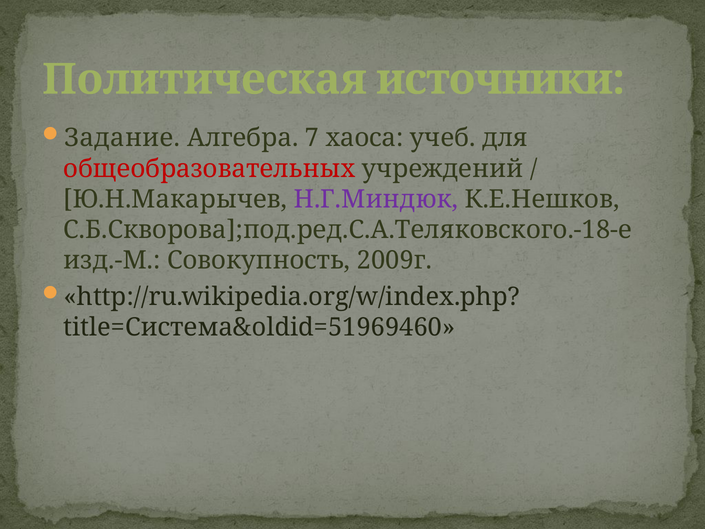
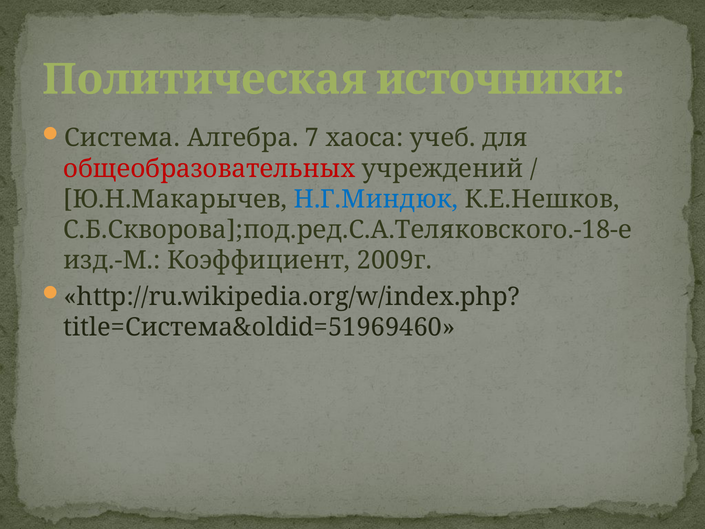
Задание: Задание -> Система (122, 138)
Н.Г.Миндюк colour: purple -> blue (376, 199)
Совокупность: Совокупность -> Коэффициент (259, 260)
